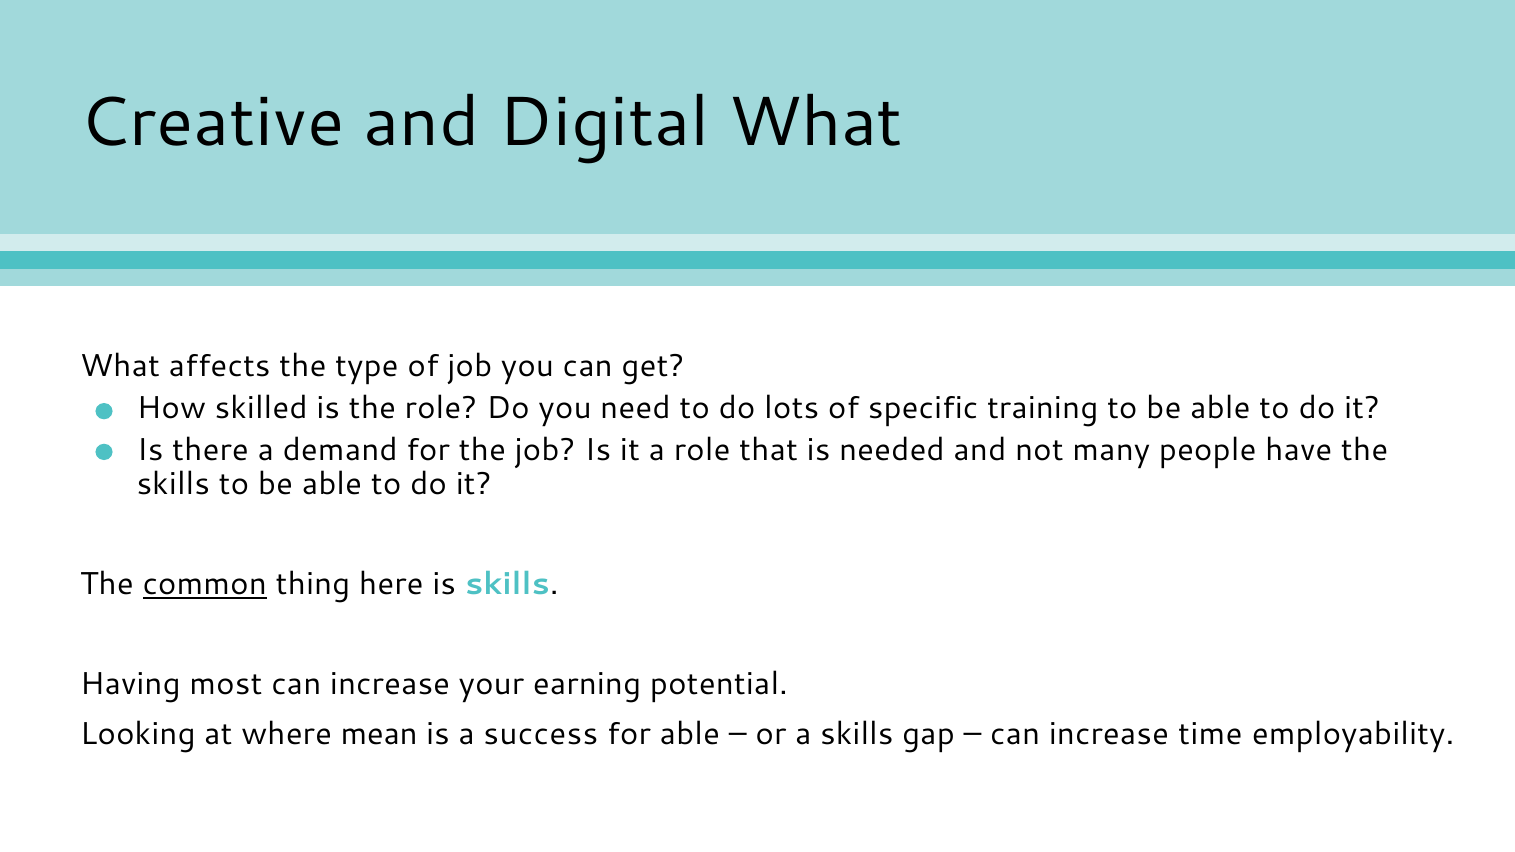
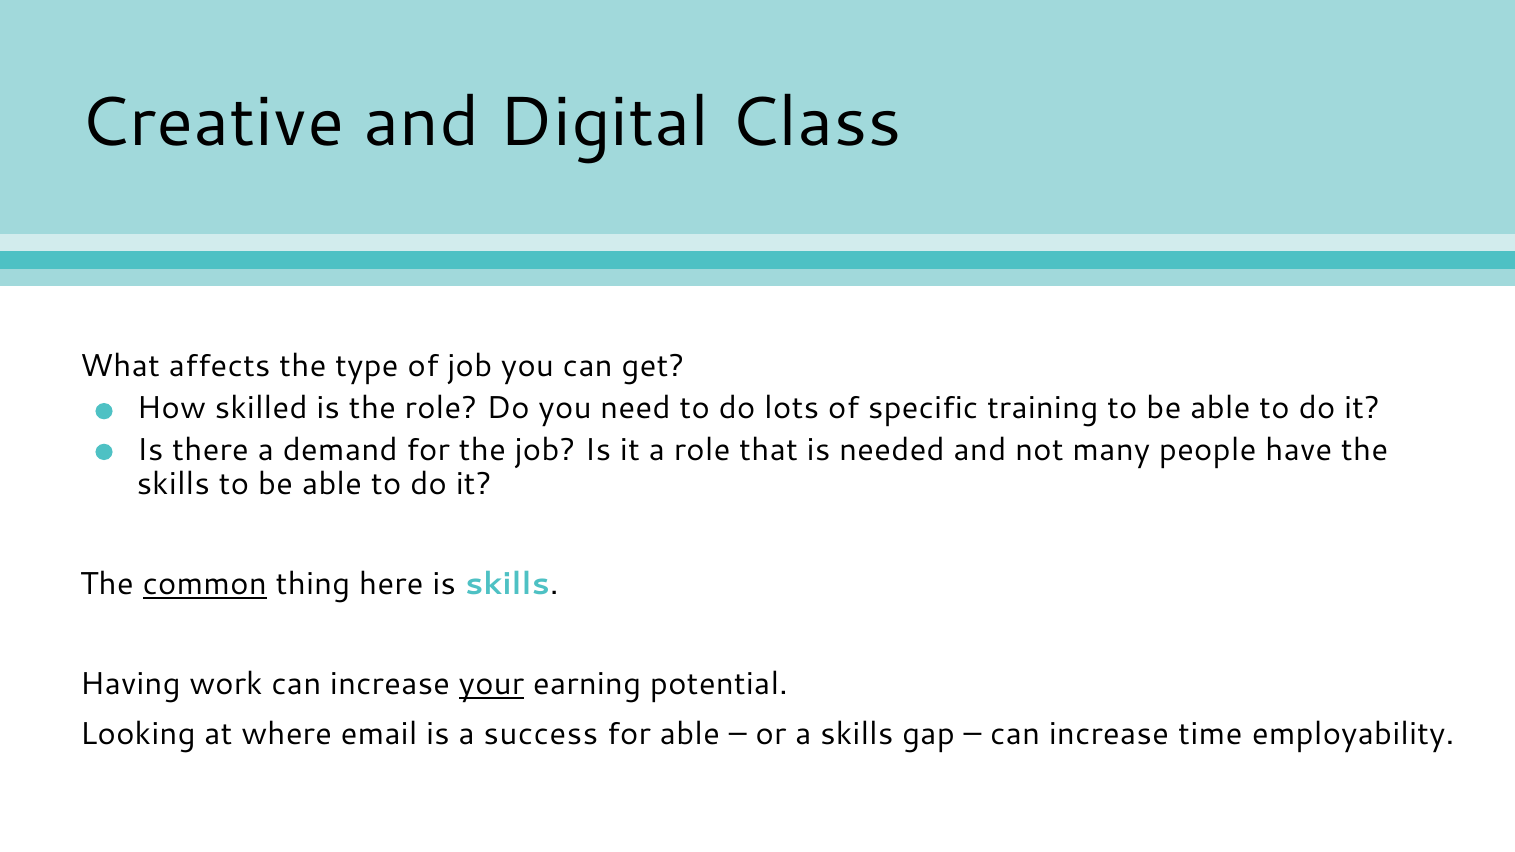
Digital What: What -> Class (816, 123)
most: most -> work (226, 684)
your underline: none -> present (491, 684)
mean: mean -> email (379, 734)
